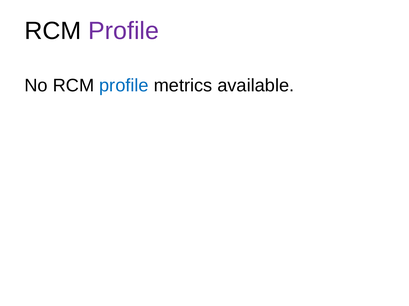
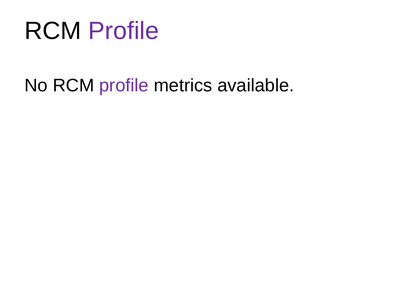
profile colour: blue -> purple (124, 86)
